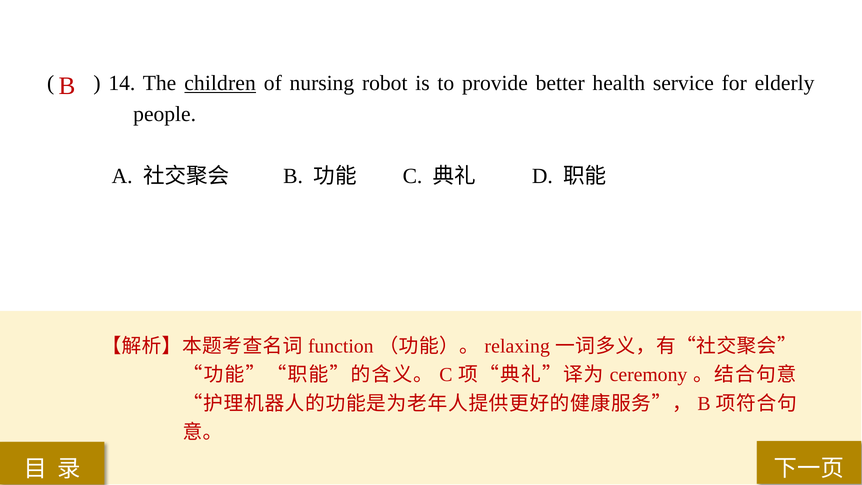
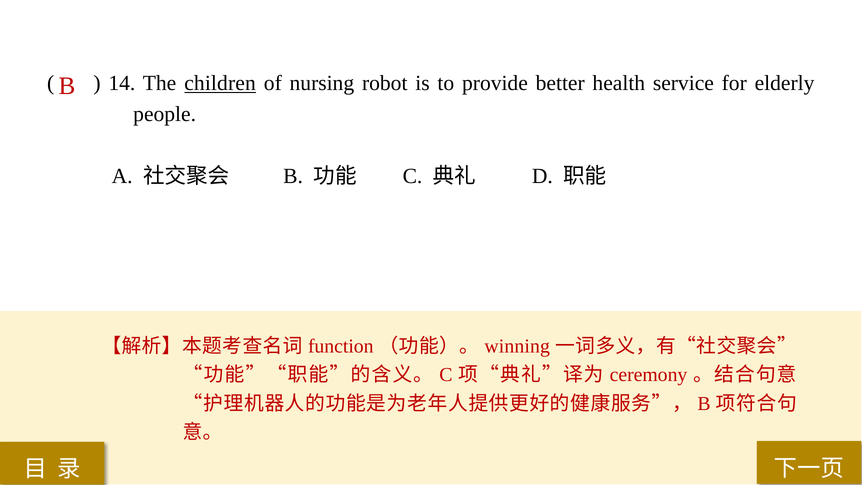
relaxing: relaxing -> winning (517, 346)
